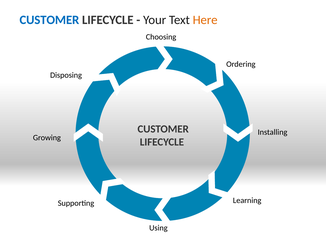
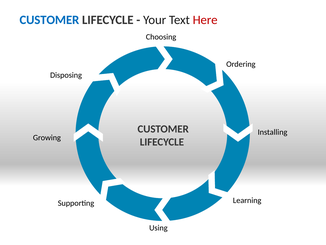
Here colour: orange -> red (205, 20)
